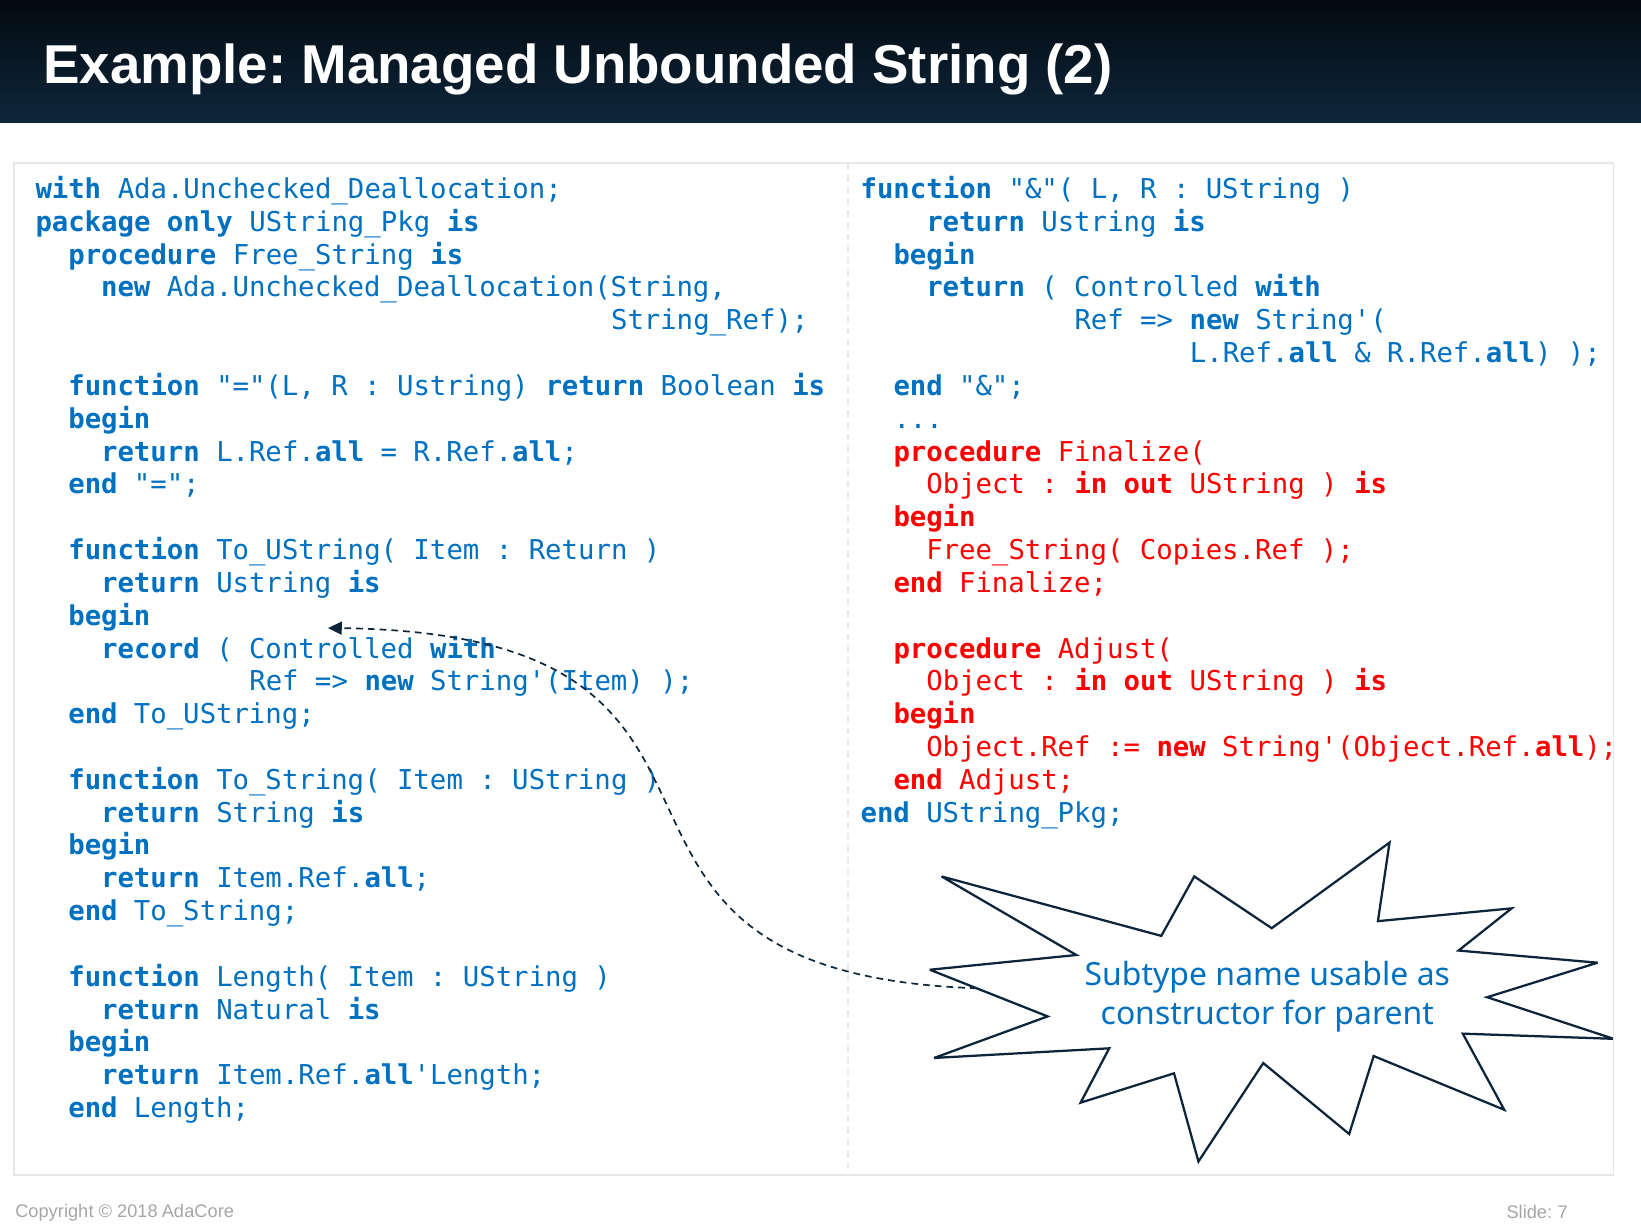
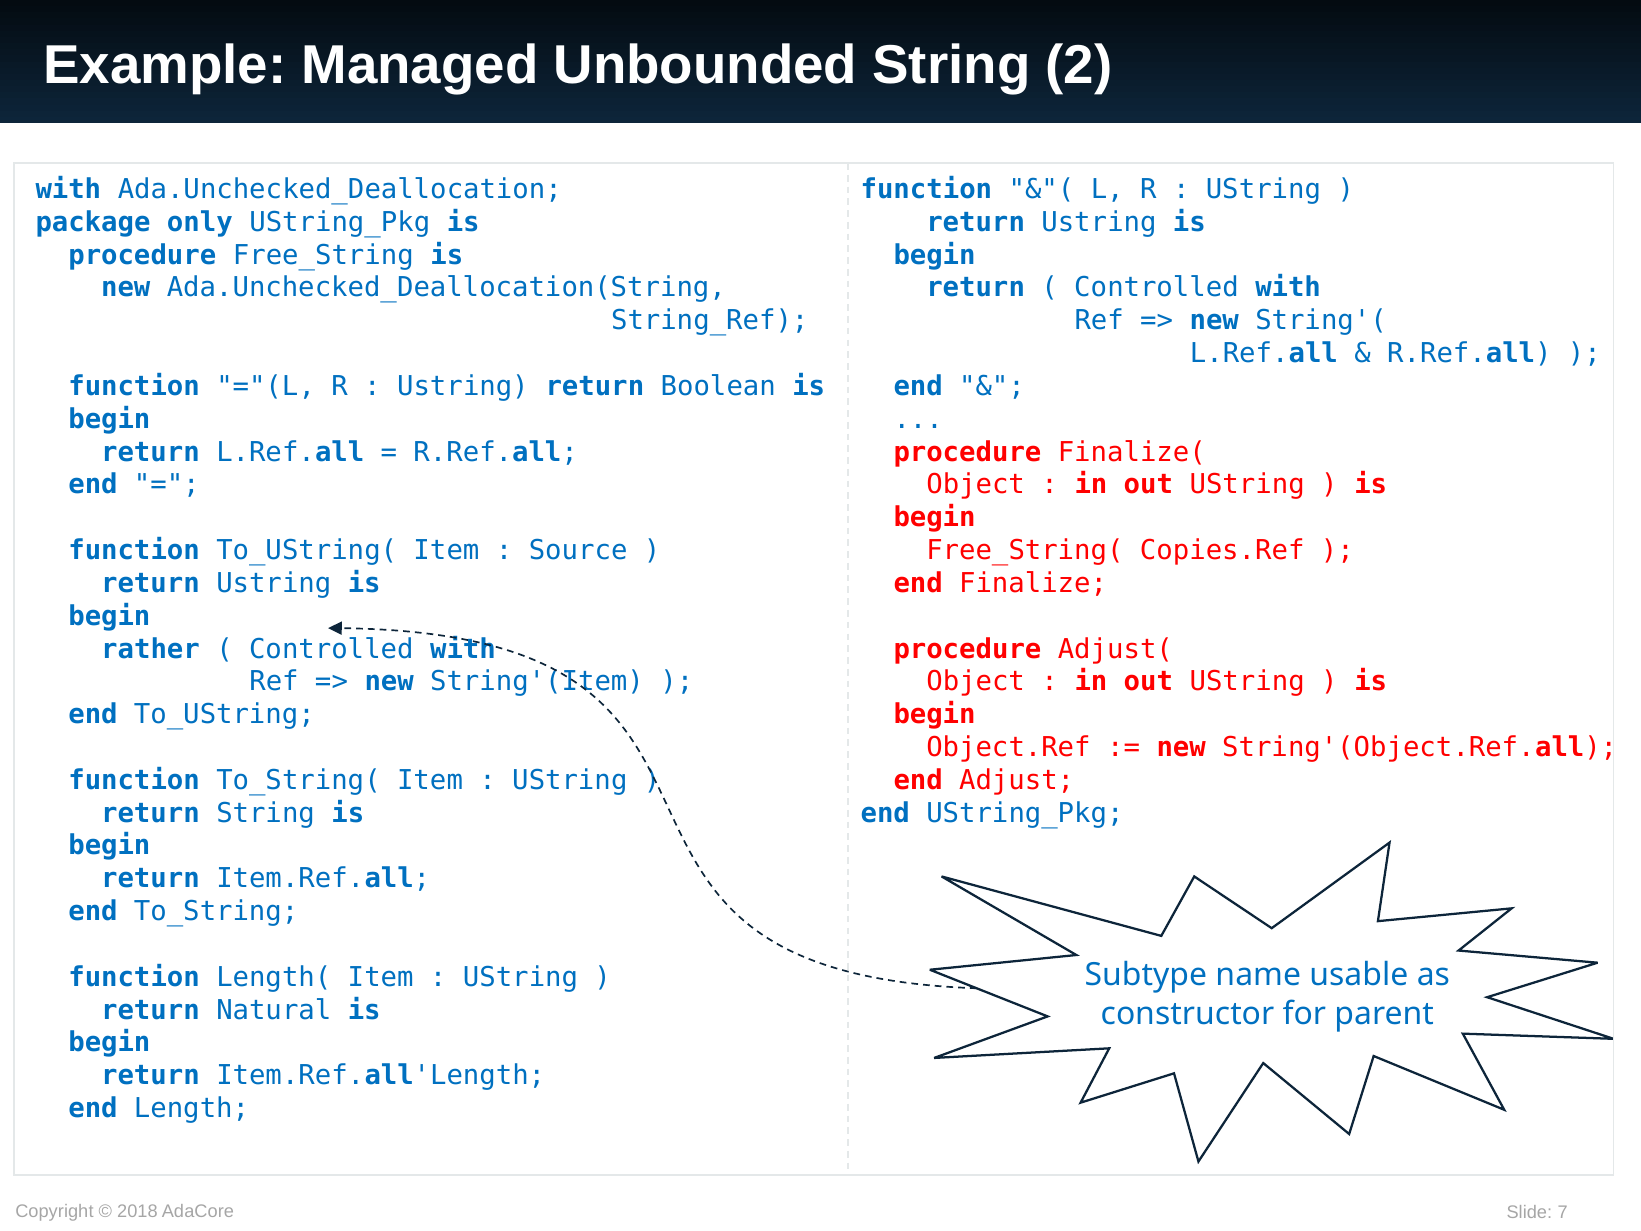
Return: Return -> Source (578, 550)
record: record -> rather (151, 649)
